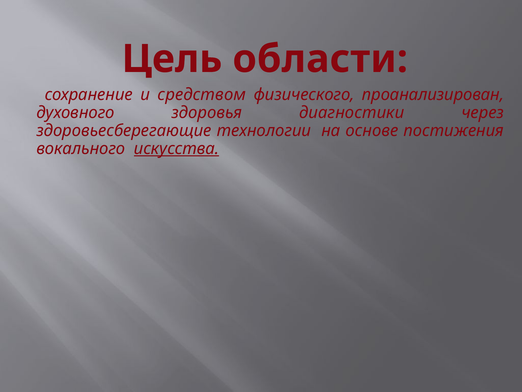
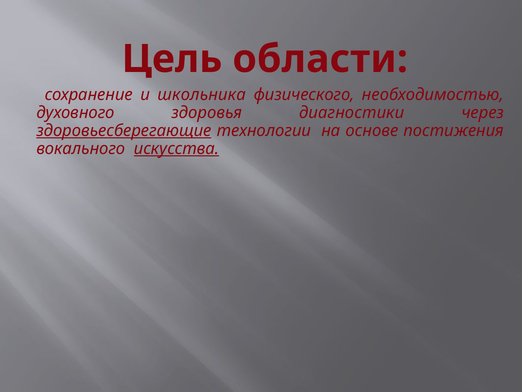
средством: средством -> школьника (202, 94)
проанализирован: проанализирован -> необходимостью (433, 94)
здоровьесберегающие underline: none -> present (124, 130)
